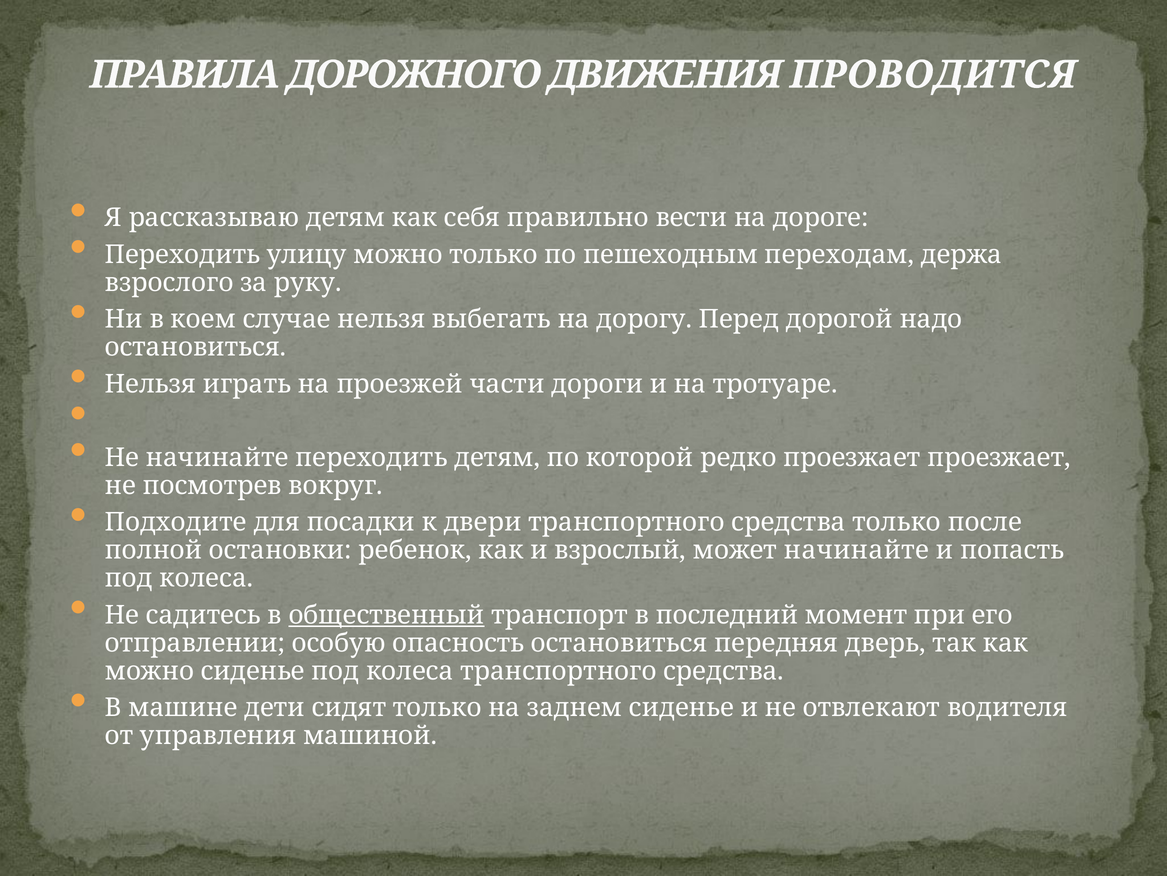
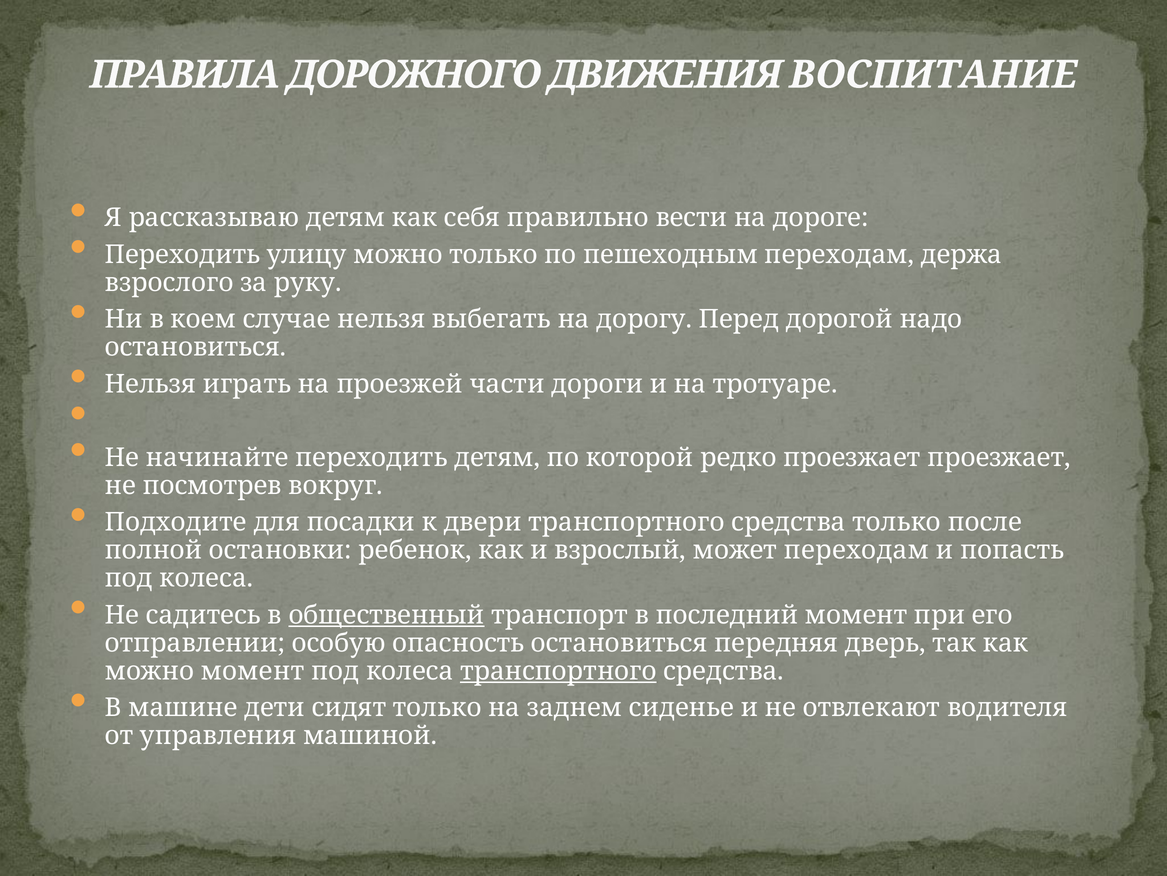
ПРОВОДИТСЯ: ПРОВОДИТСЯ -> ВОСПИТАНИЕ (934, 75)
может начинайте: начинайте -> переходам (857, 550)
можно сиденье: сиденье -> момент (252, 670)
транспортного underline: none -> present (558, 670)
